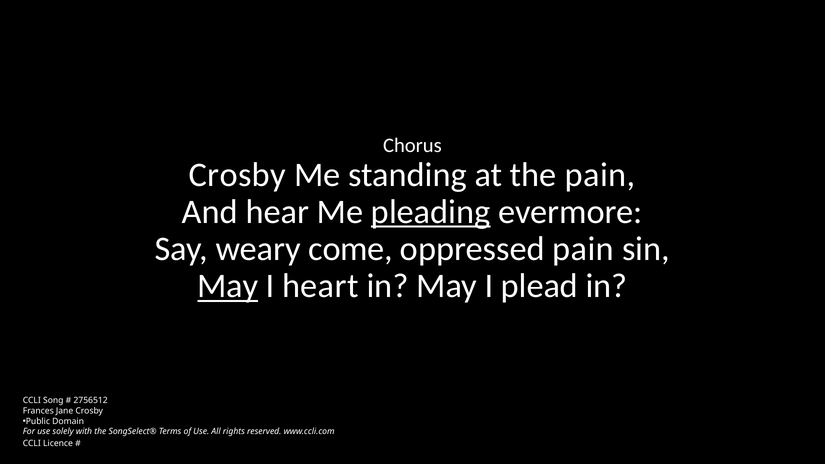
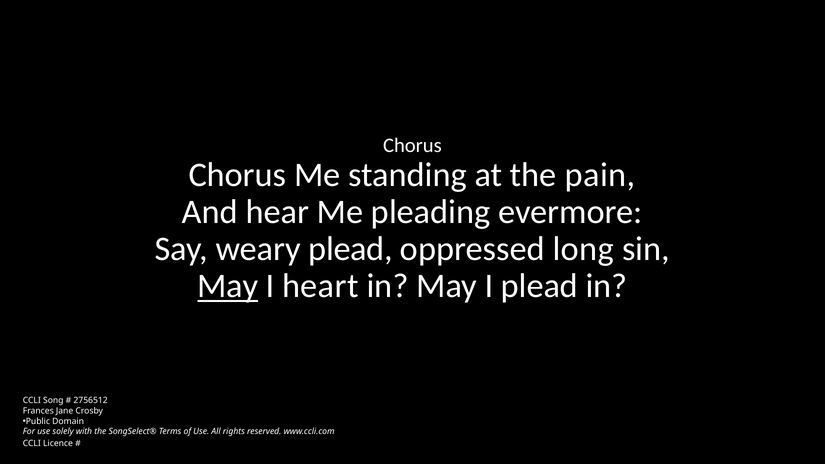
Crosby: Crosby -> Chorus (237, 175)
pleading underline: present -> none (431, 212)
weary come: come -> plead (351, 249)
oppressed pain: pain -> long (583, 249)
